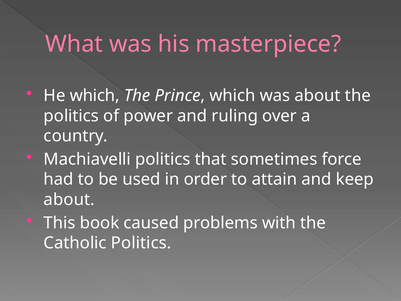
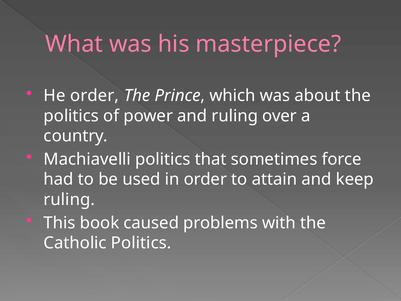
He which: which -> order (95, 96)
about: about -> ruling (69, 199)
